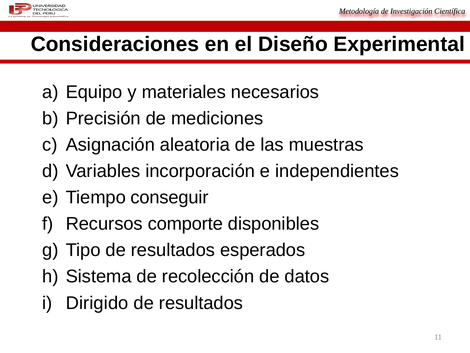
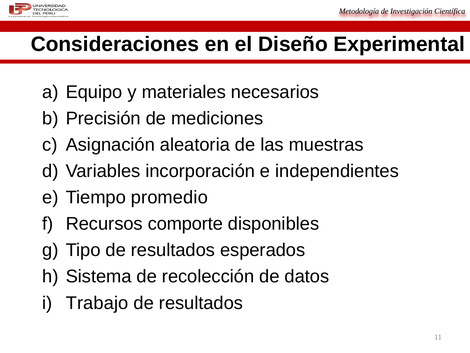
conseguir: conseguir -> promedio (169, 197)
Dirigido: Dirigido -> Trabajo (97, 303)
